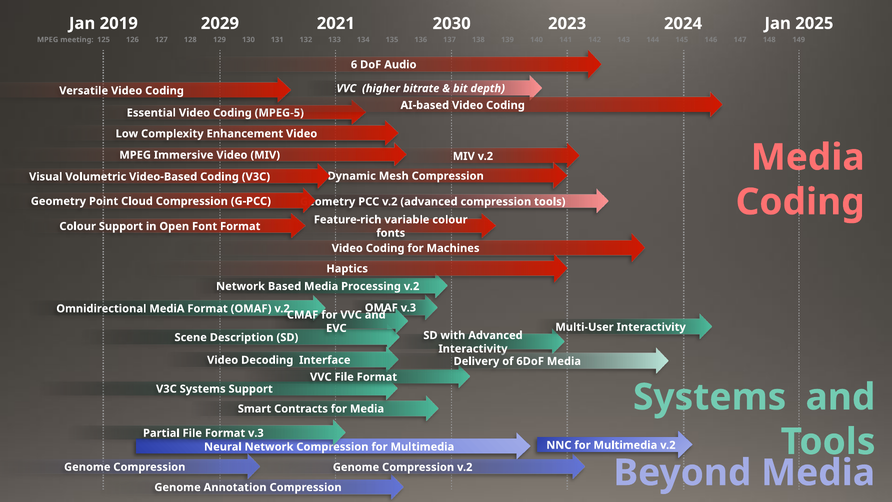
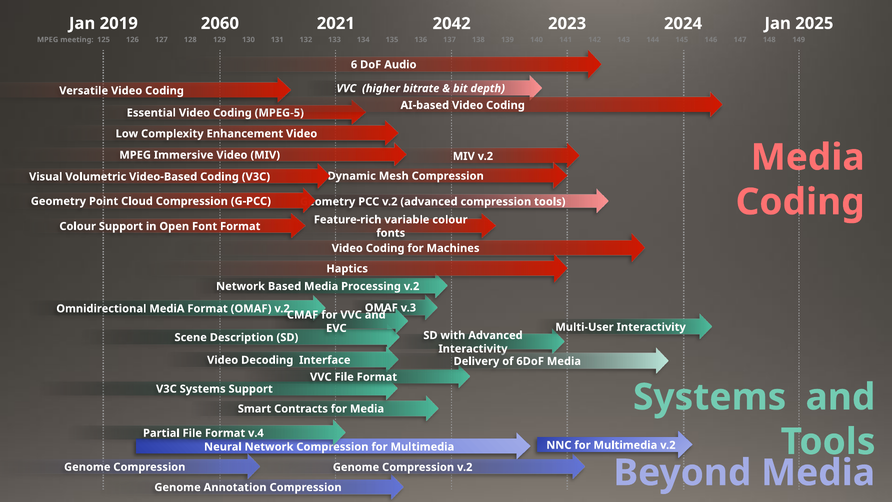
2029: 2029 -> 2060 (220, 23)
2030: 2030 -> 2042 (452, 24)
Format v.3: v.3 -> v.4 (256, 433)
